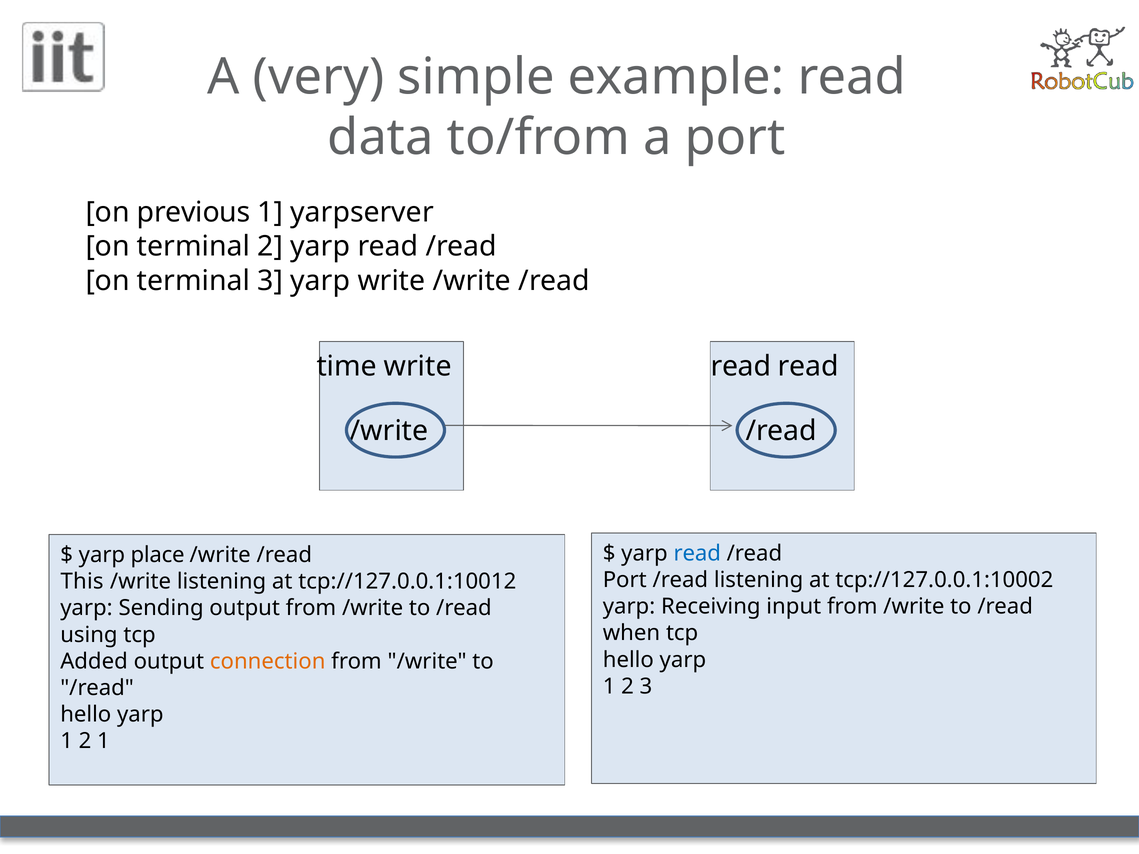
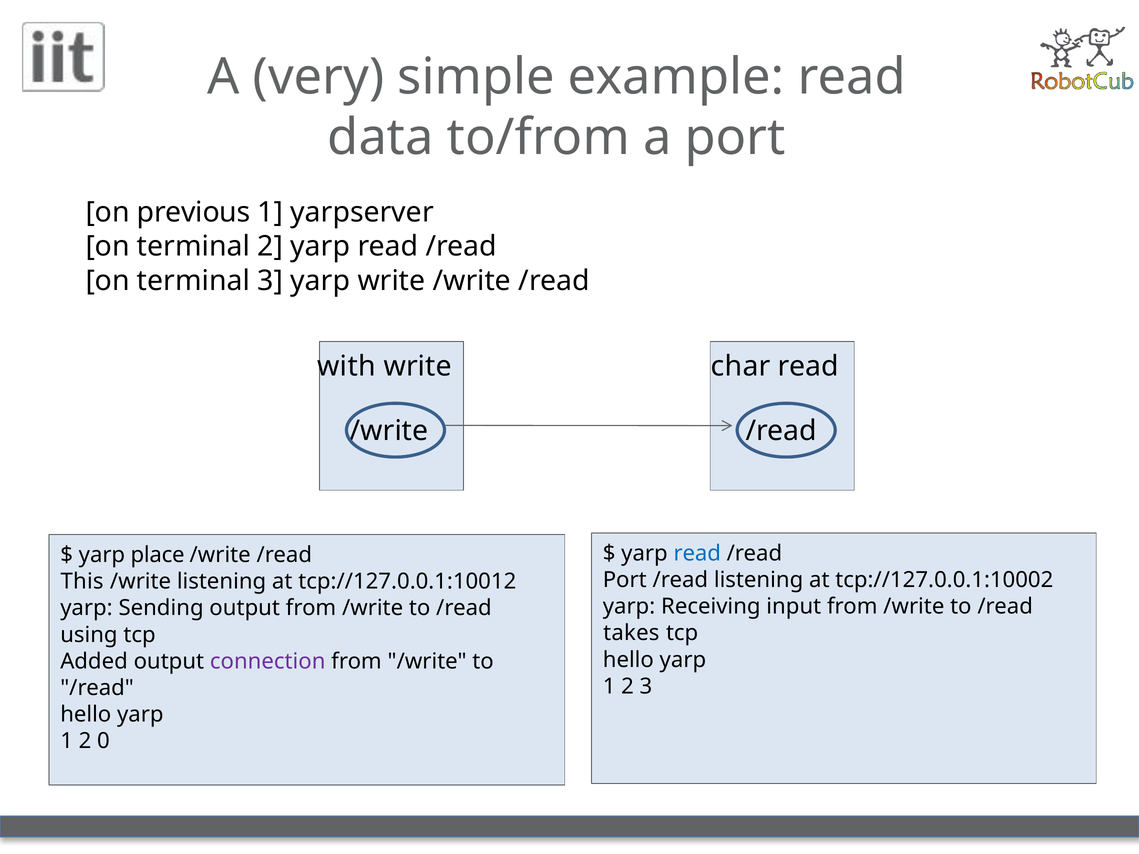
time: time -> with (346, 366)
read: read -> char (741, 366)
when: when -> takes (631, 633)
connection colour: orange -> purple (268, 662)
2 1: 1 -> 0 (103, 741)
